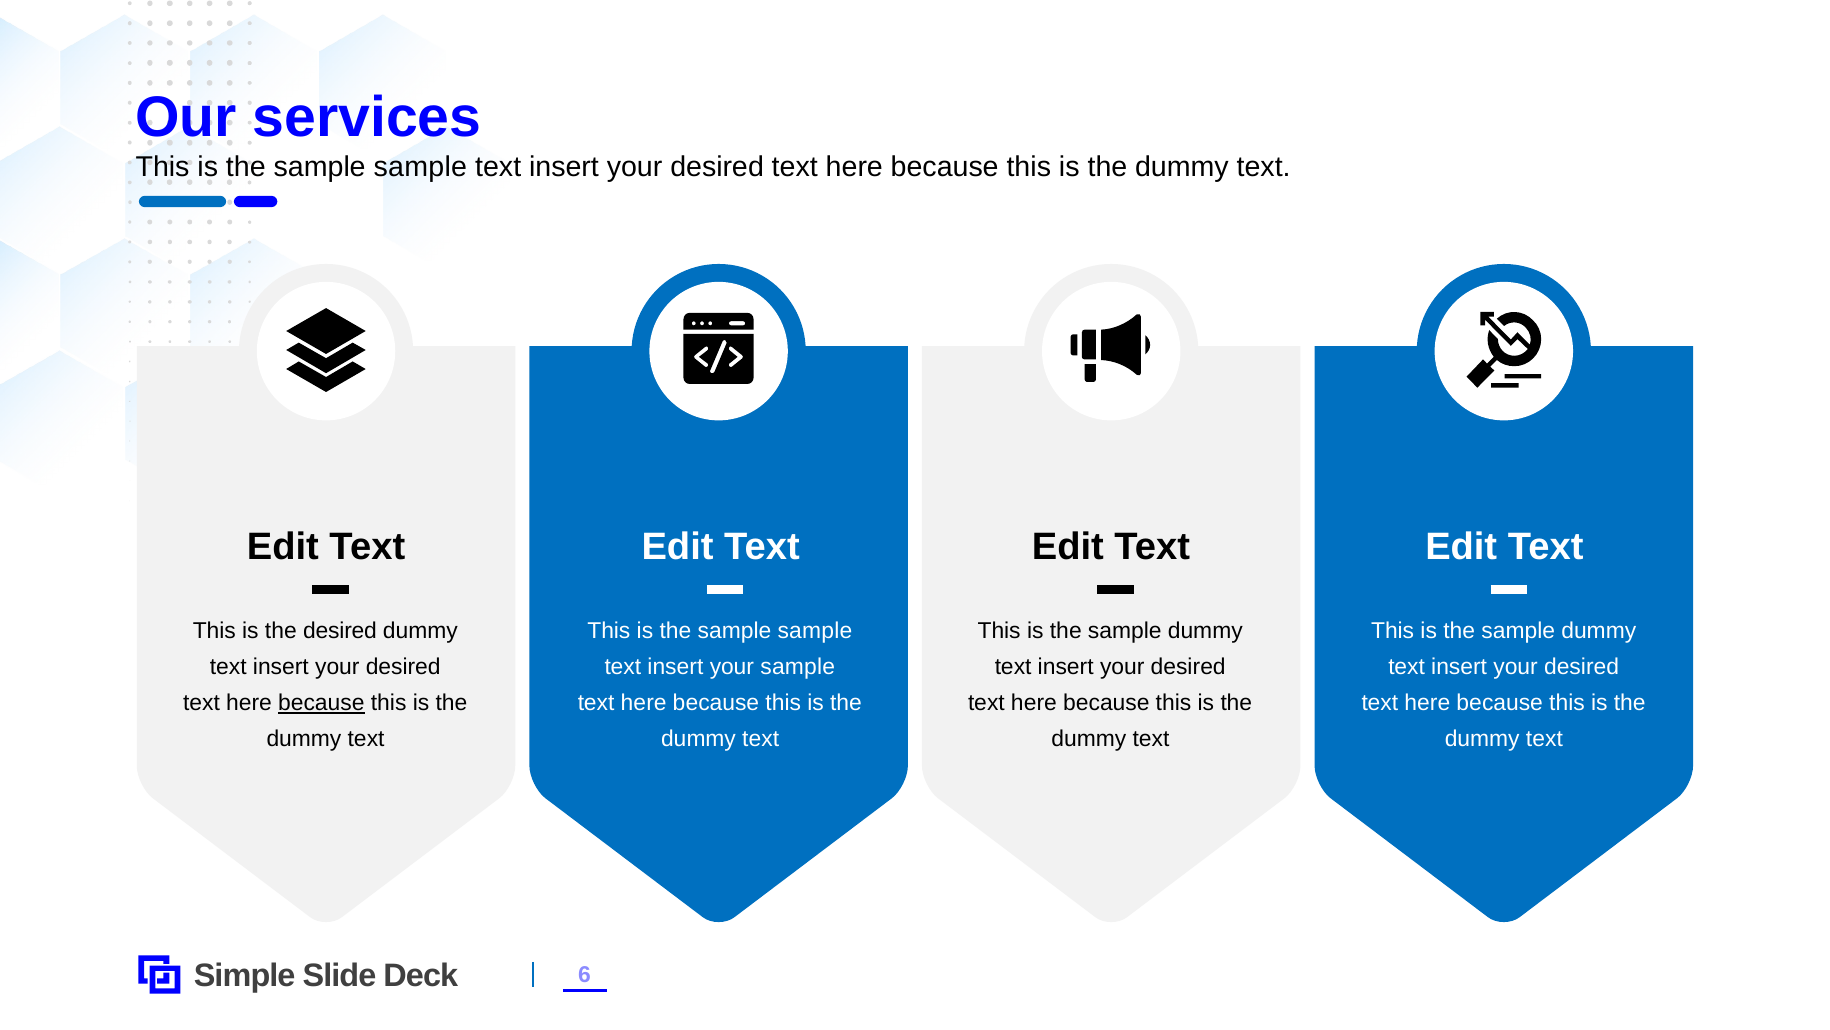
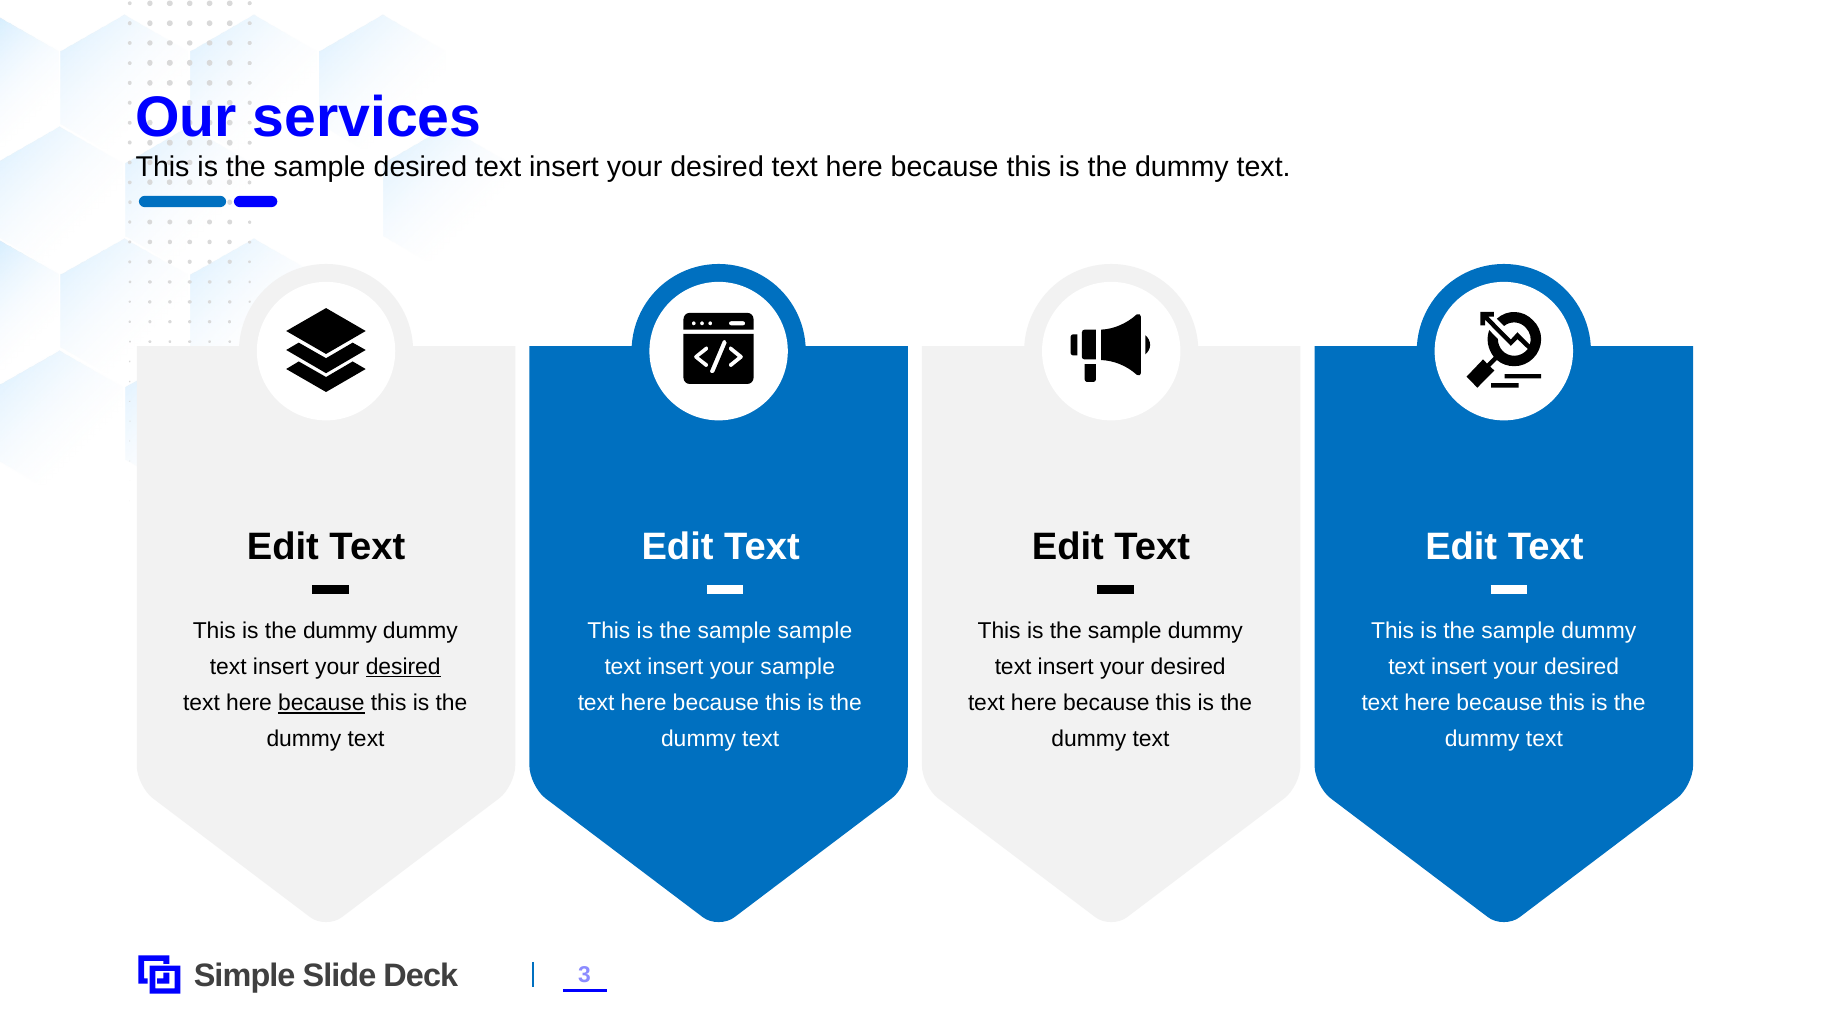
sample: sample -> desired (420, 167)
desired: desired -> dummy (340, 630)
desired underline: none -> present (403, 666)
6: 6 -> 3 (585, 974)
